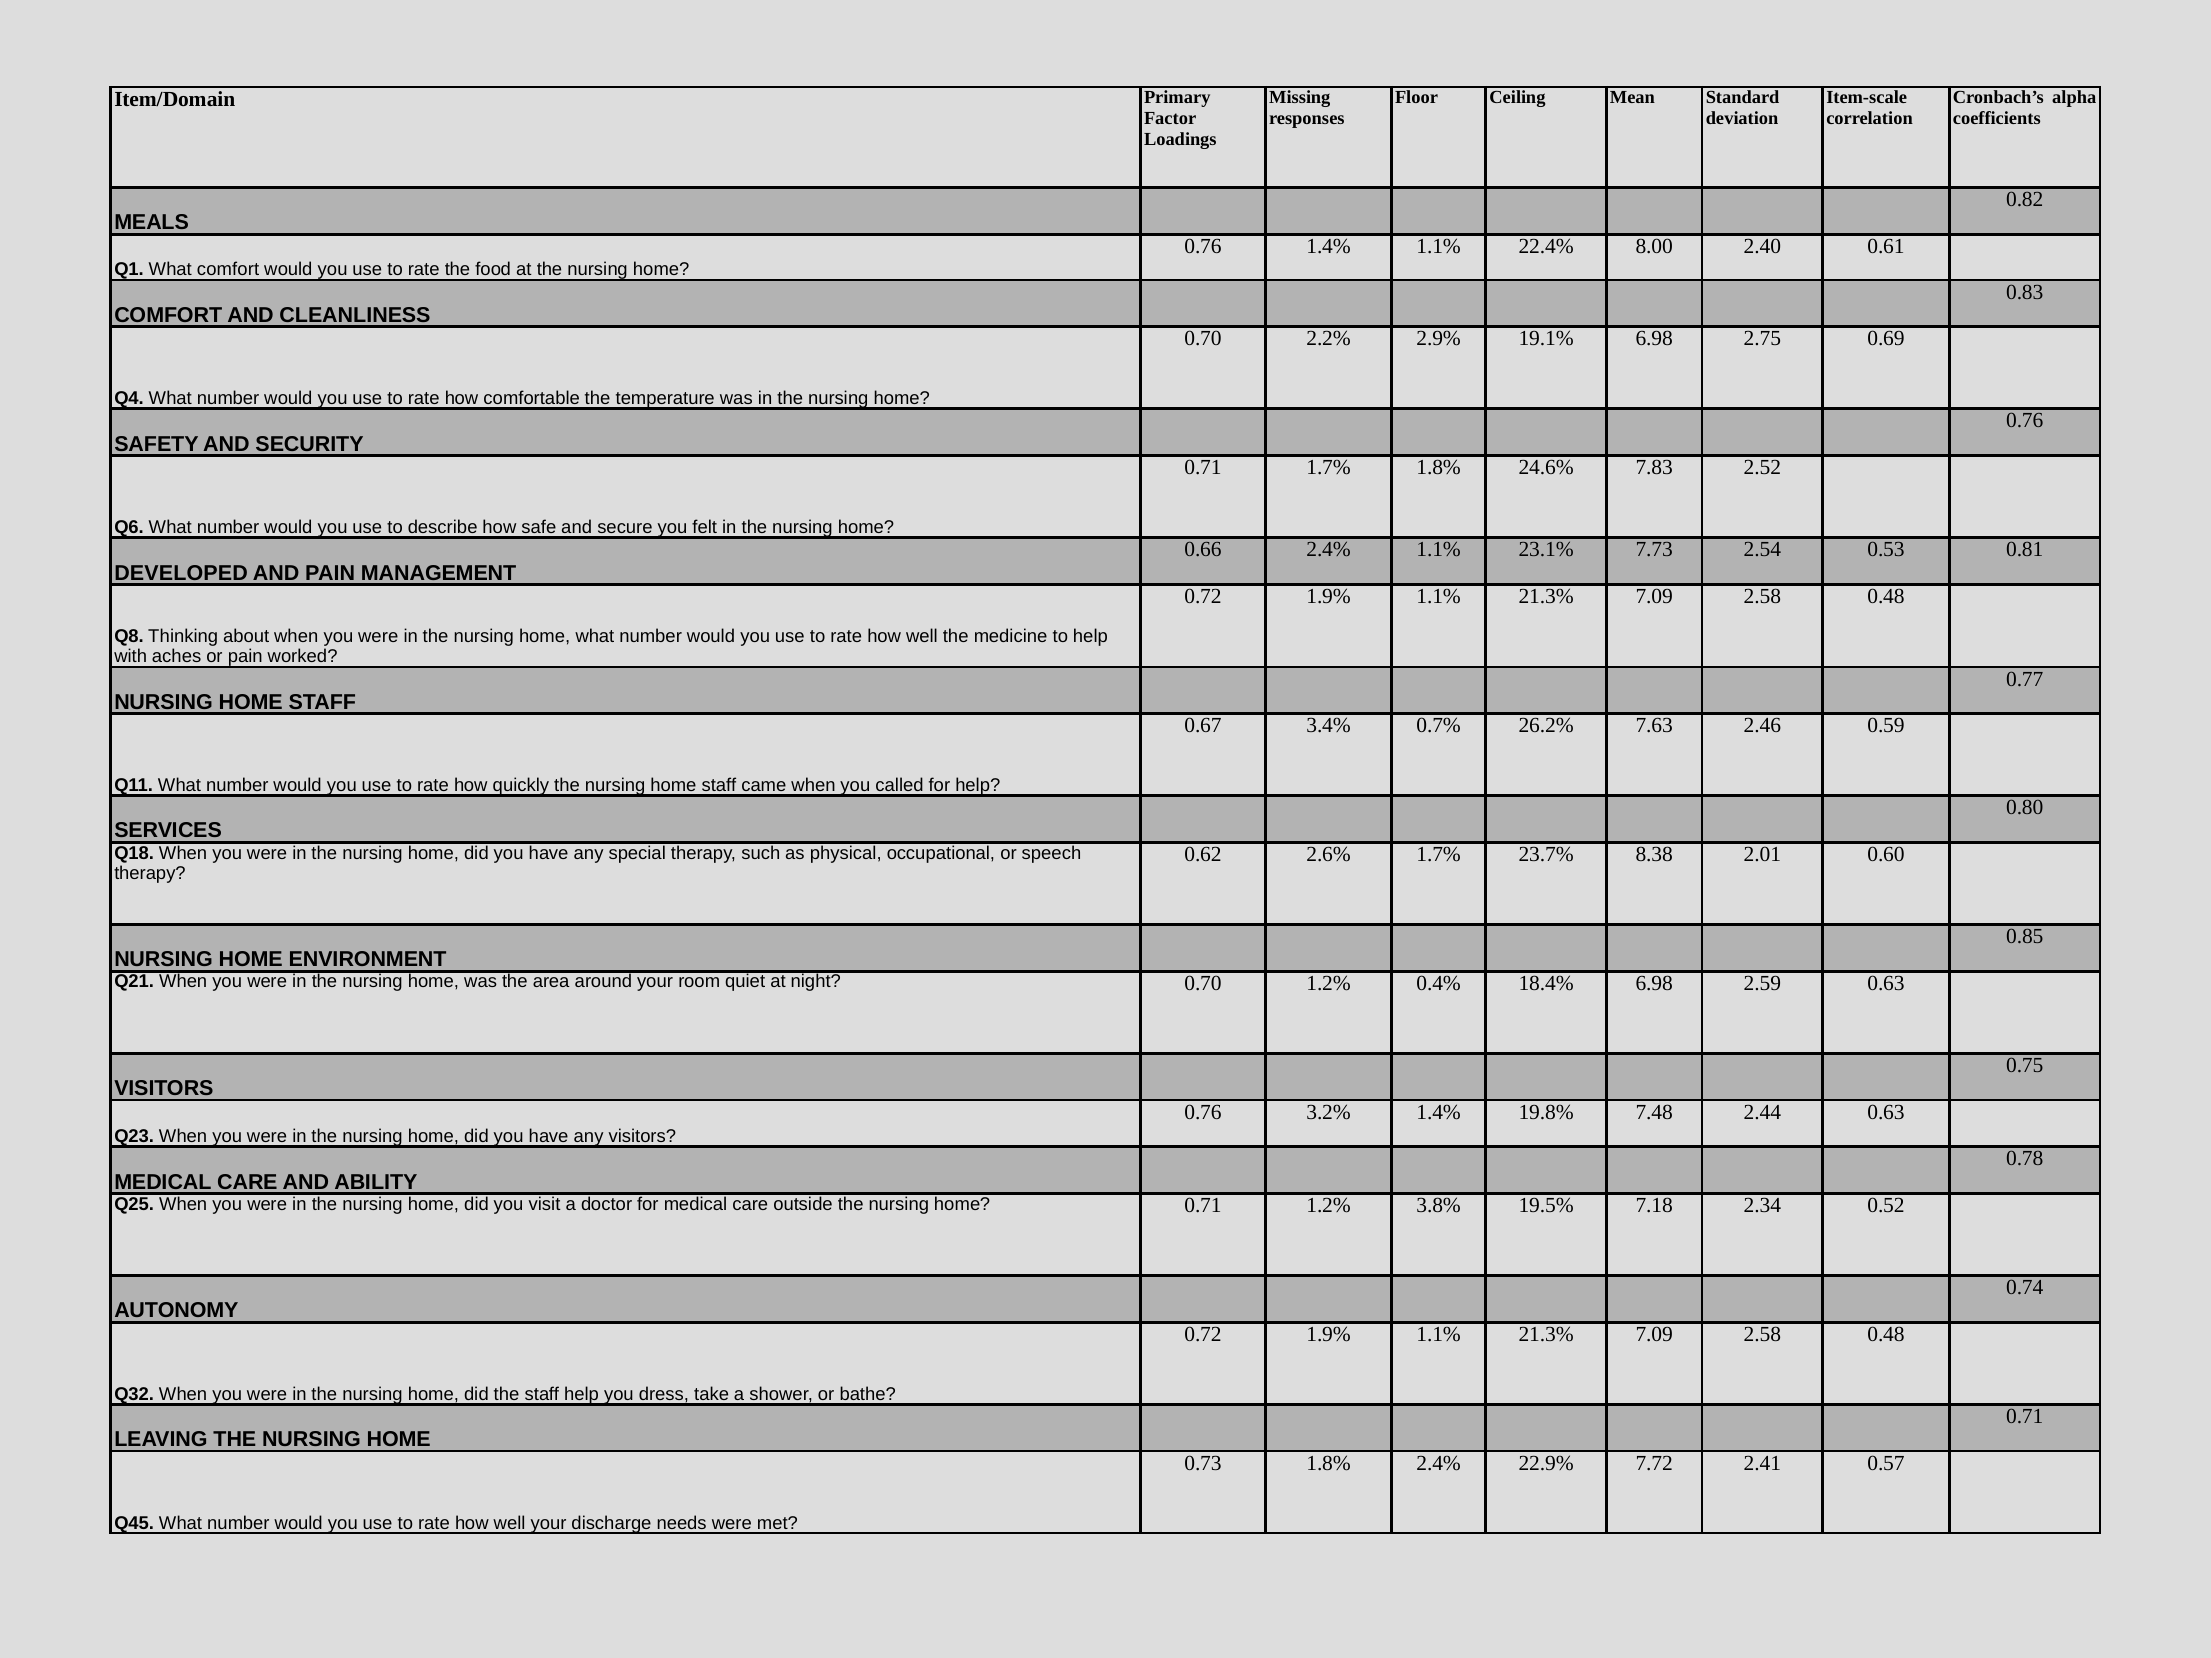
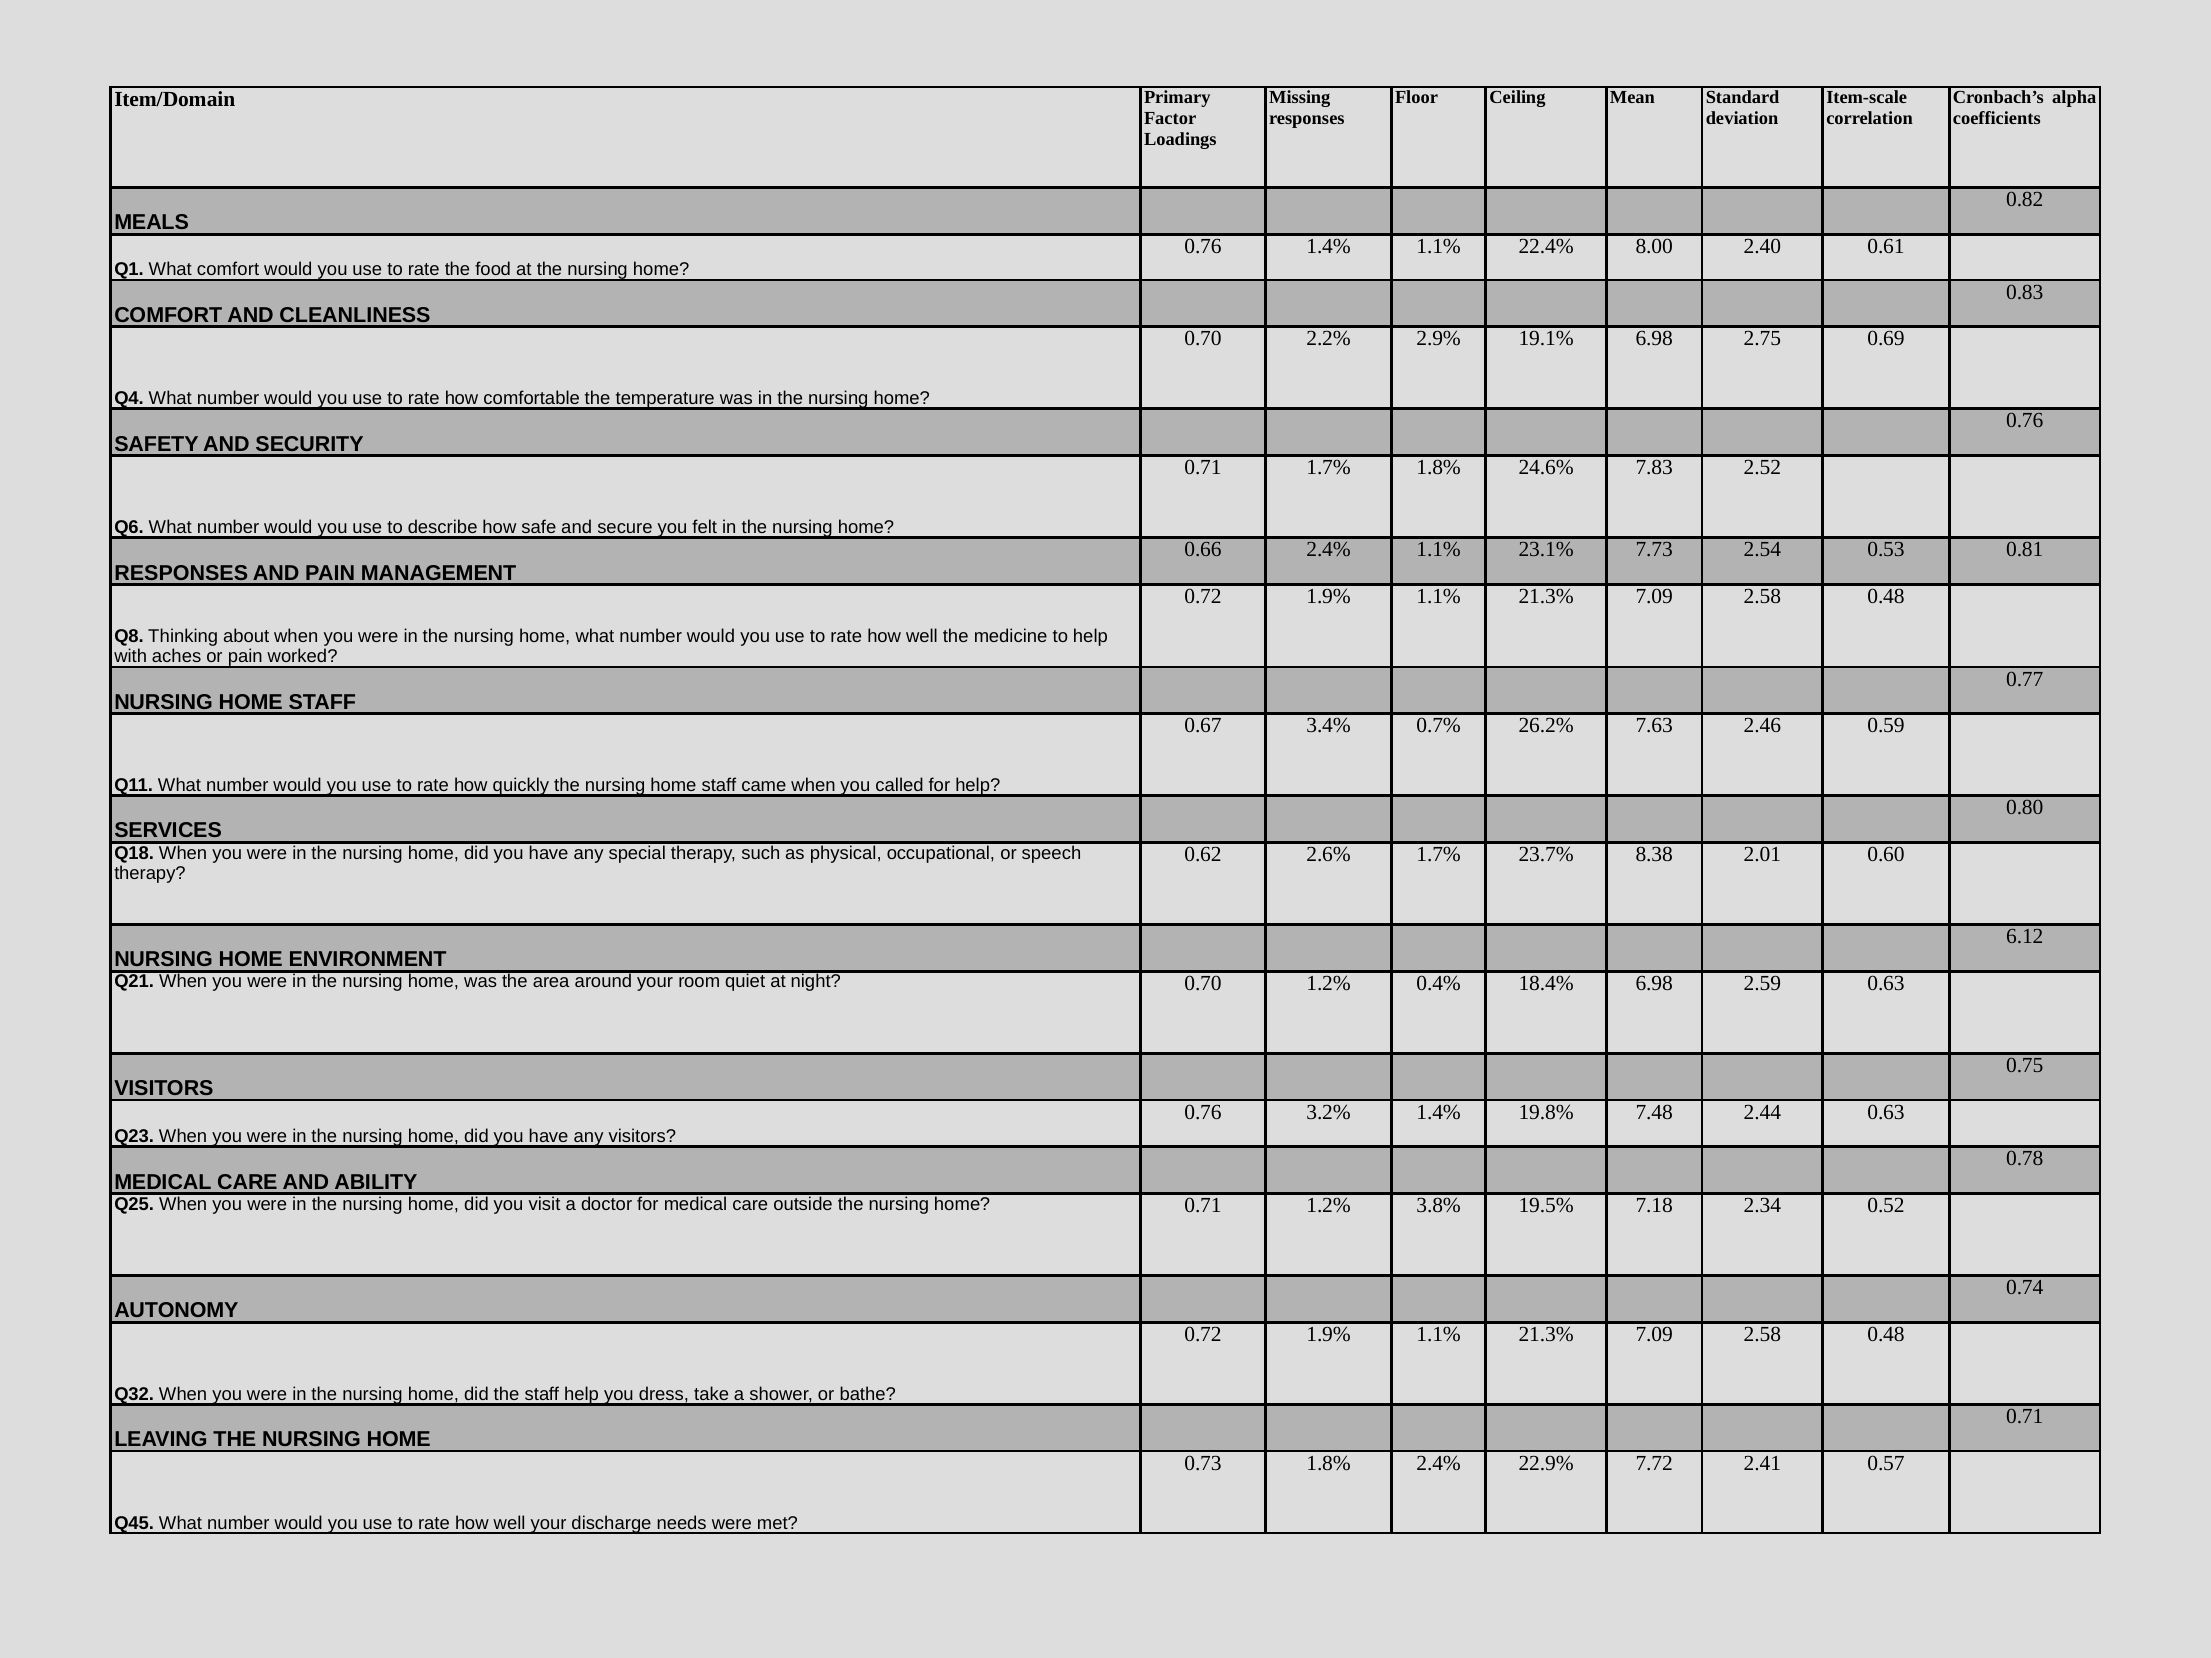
DEVELOPED: DEVELOPED -> RESPONSES (181, 573)
0.85: 0.85 -> 6.12 (2025, 937)
